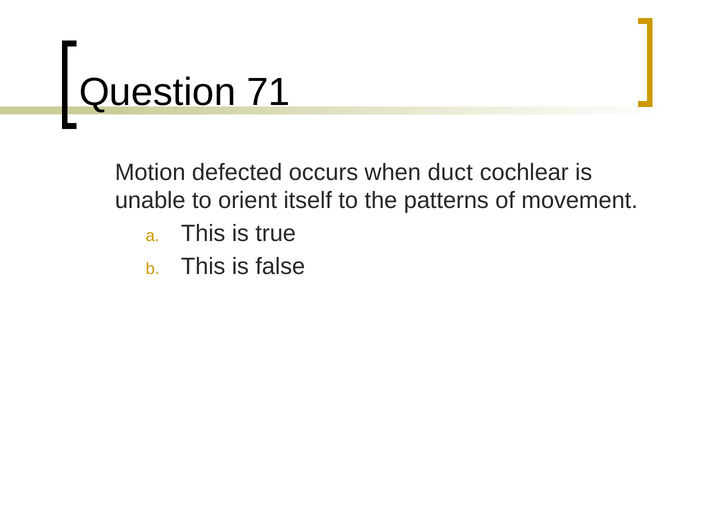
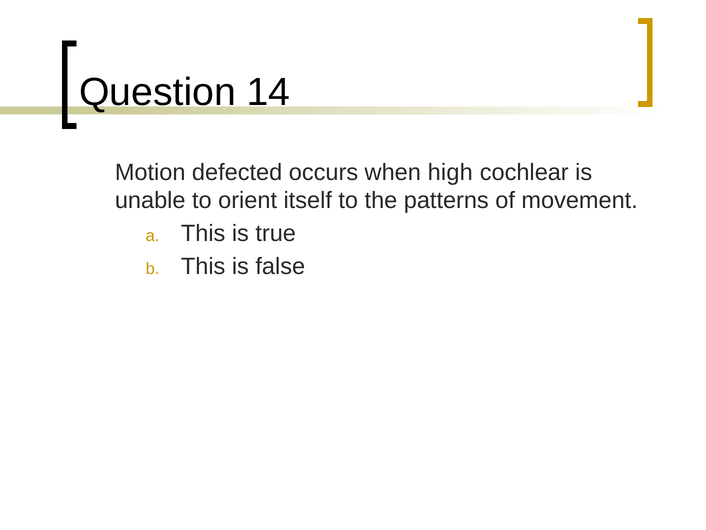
71: 71 -> 14 (268, 92)
duct: duct -> high (450, 172)
